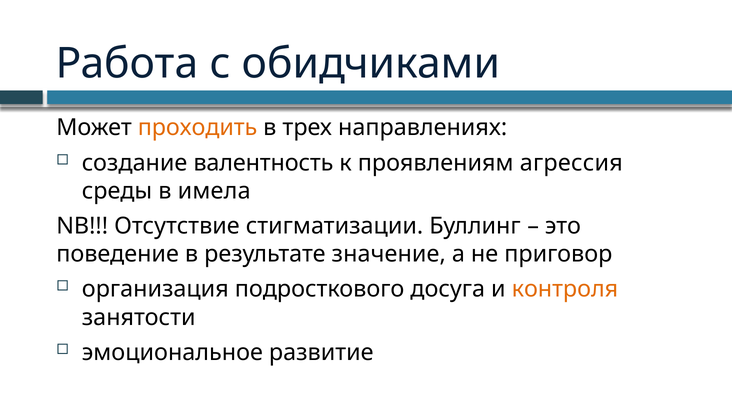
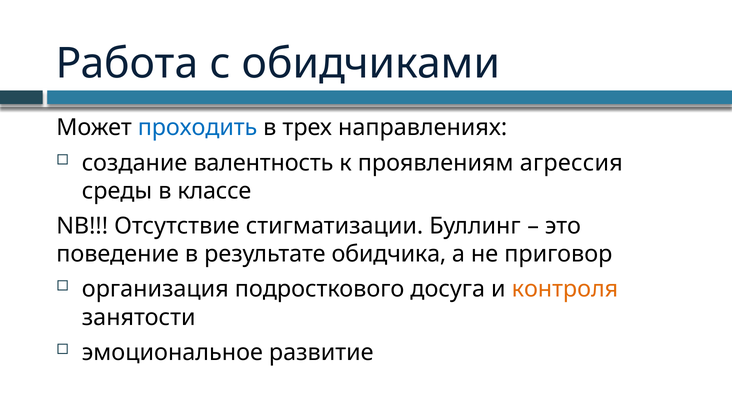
проходить colour: orange -> blue (198, 128)
имела: имела -> классе (214, 191)
значение: значение -> обидчика (389, 254)
